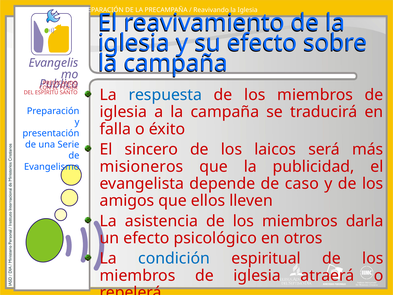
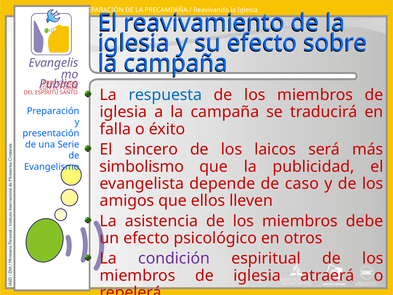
misioneros: misioneros -> simbolismo (142, 166)
darla: darla -> debe (365, 221)
condición colour: blue -> purple (174, 258)
